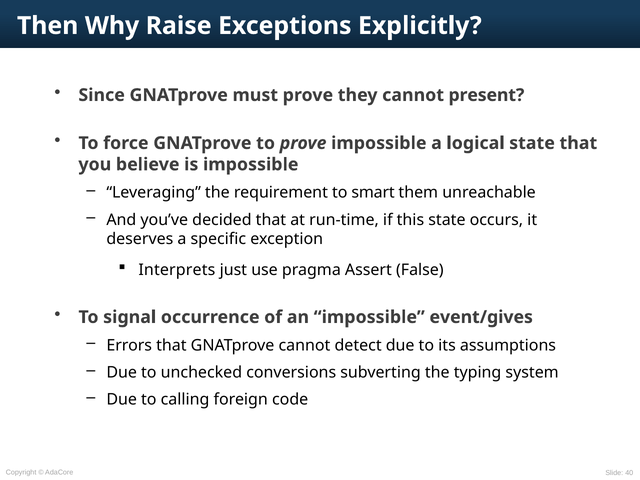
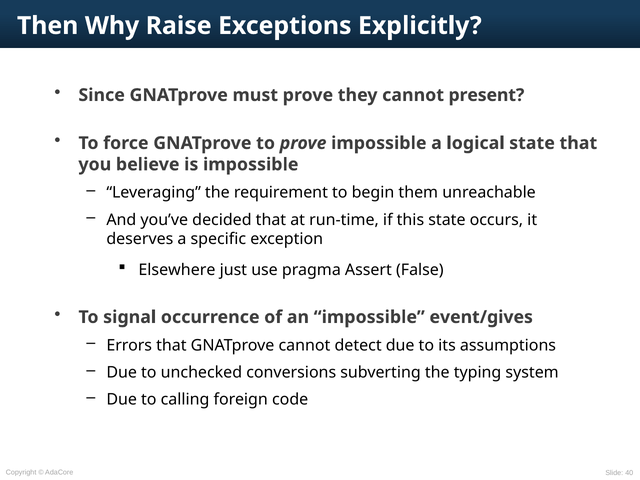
smart: smart -> begin (373, 193)
Interprets: Interprets -> Elsewhere (177, 270)
